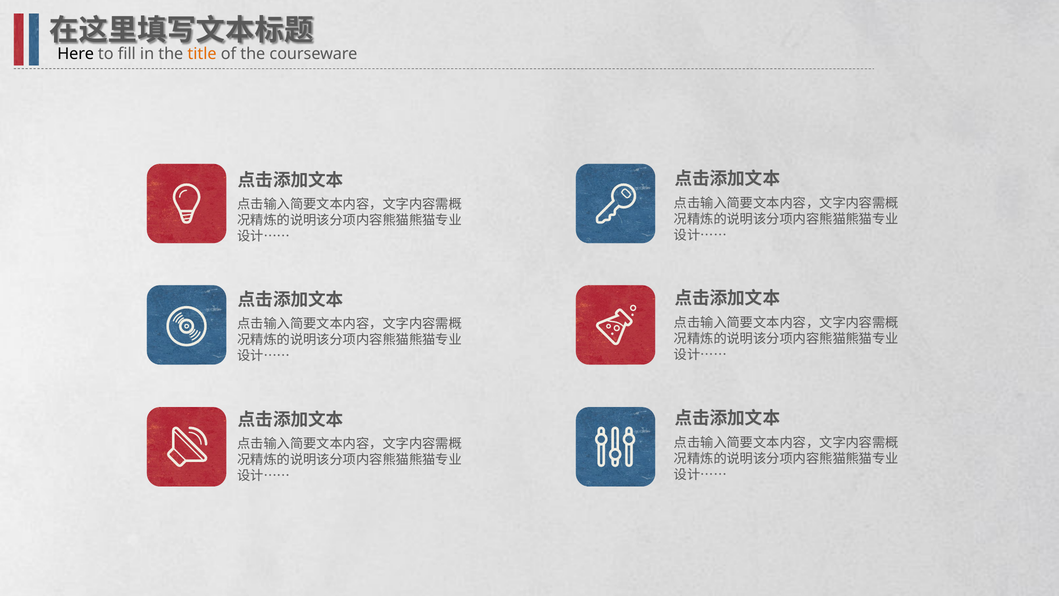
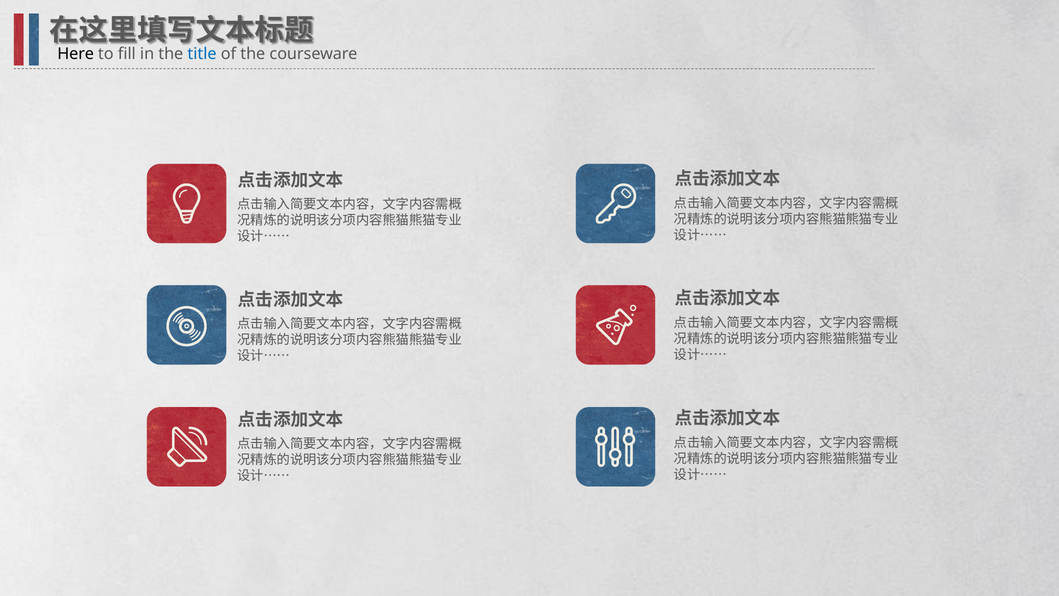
title colour: orange -> blue (202, 54)
